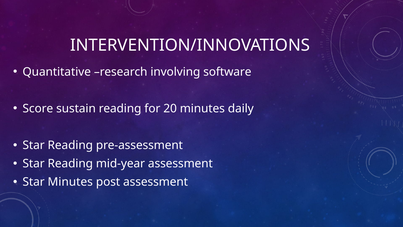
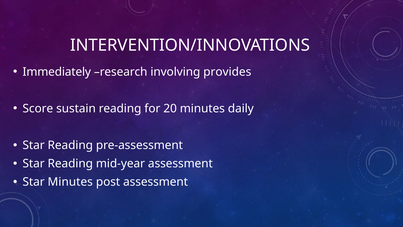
Quantitative: Quantitative -> Immediately (57, 72)
software: software -> provides (227, 72)
